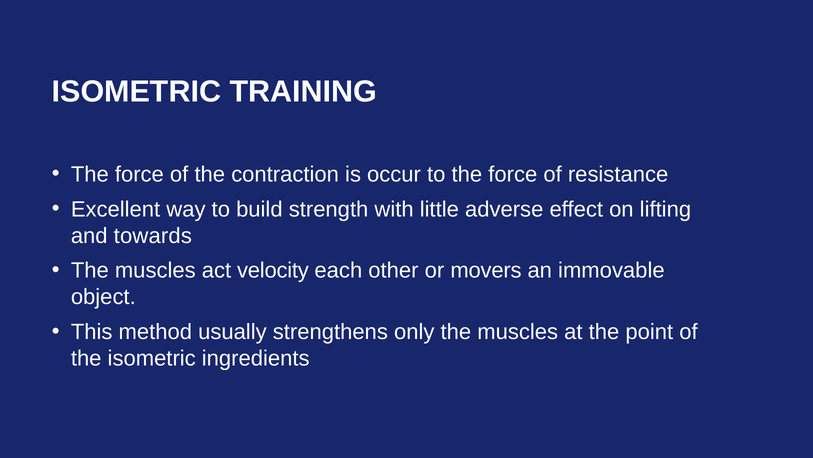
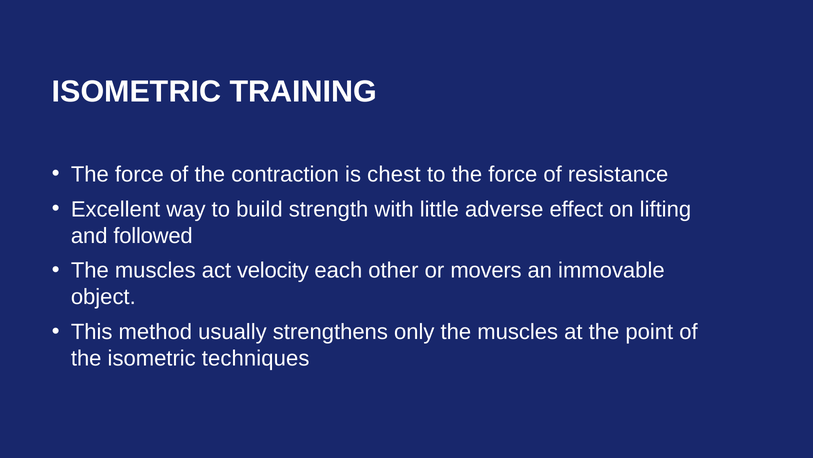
occur: occur -> chest (394, 174)
towards: towards -> followed (153, 235)
ingredients: ingredients -> techniques (256, 358)
